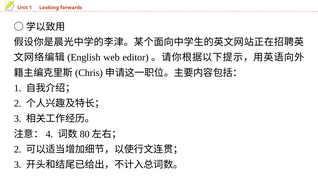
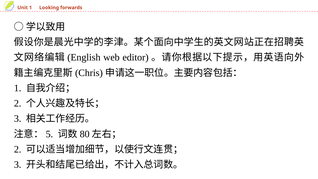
4: 4 -> 5 (49, 134)
